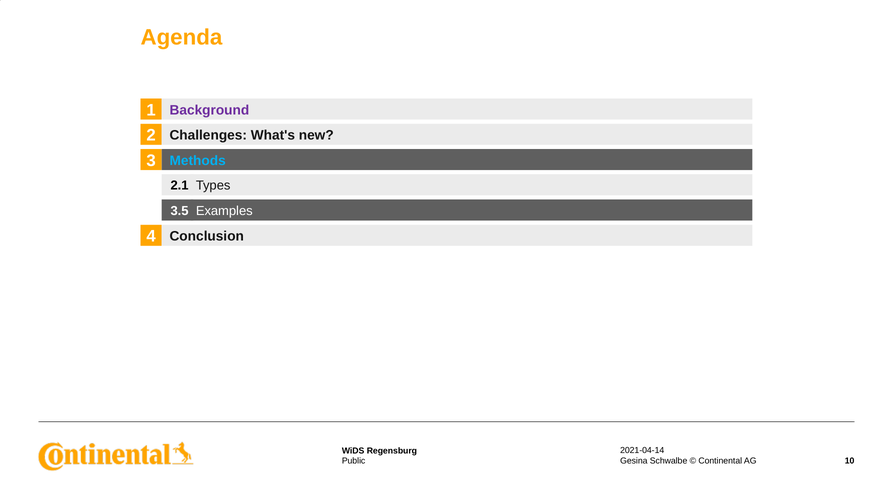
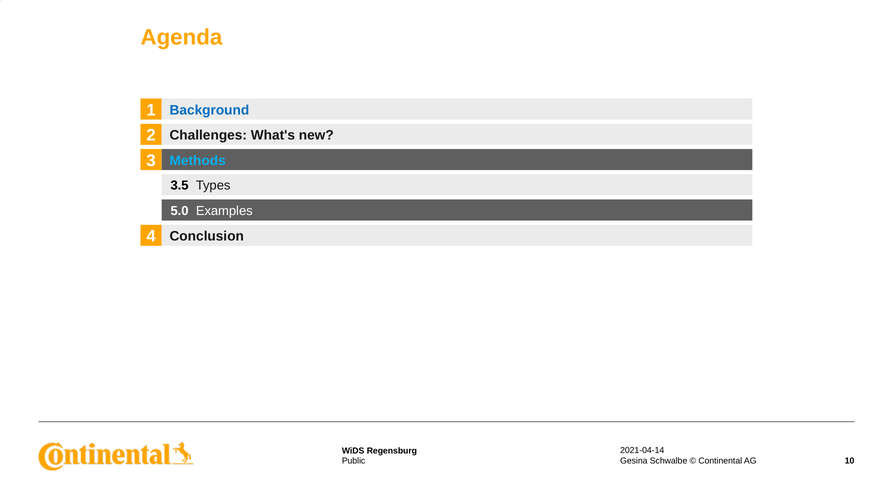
Background colour: purple -> blue (209, 110)
2.1: 2.1 -> 3.5 (180, 186)
3.5: 3.5 -> 5.0 (180, 211)
